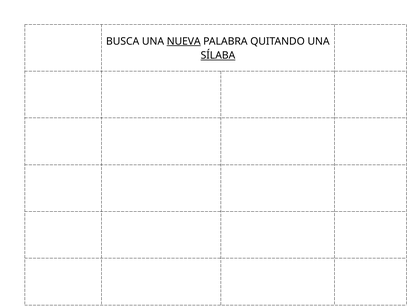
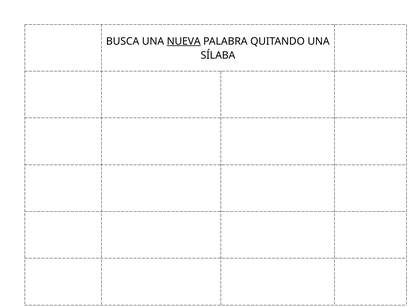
SÍLABA underline: present -> none (218, 55)
